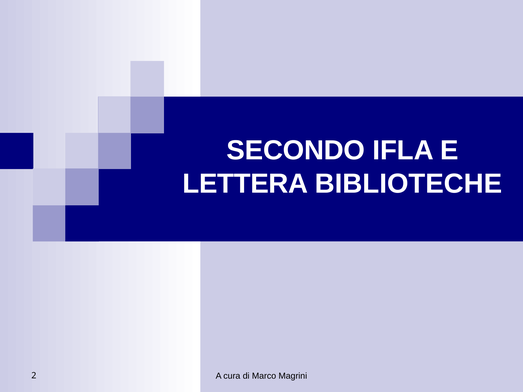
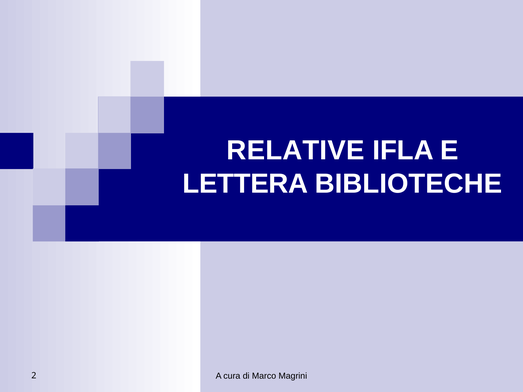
SECONDO: SECONDO -> RELATIVE (296, 151)
